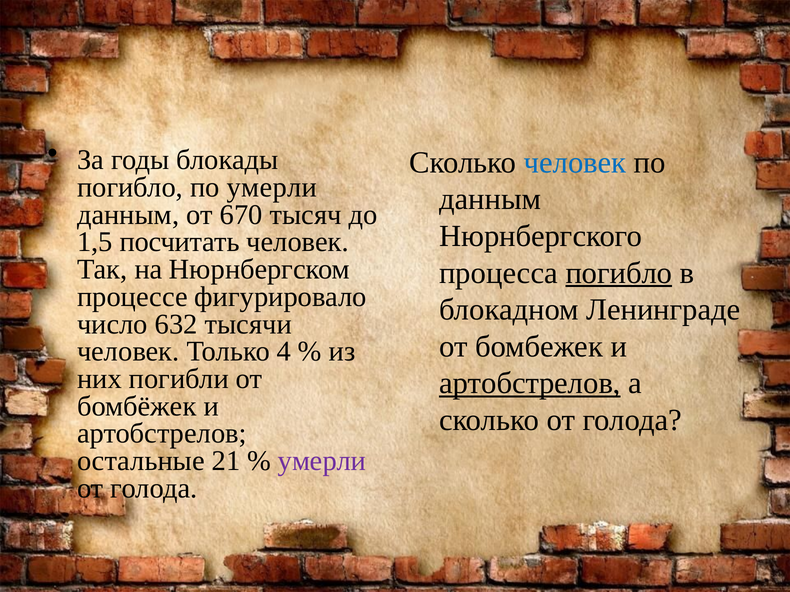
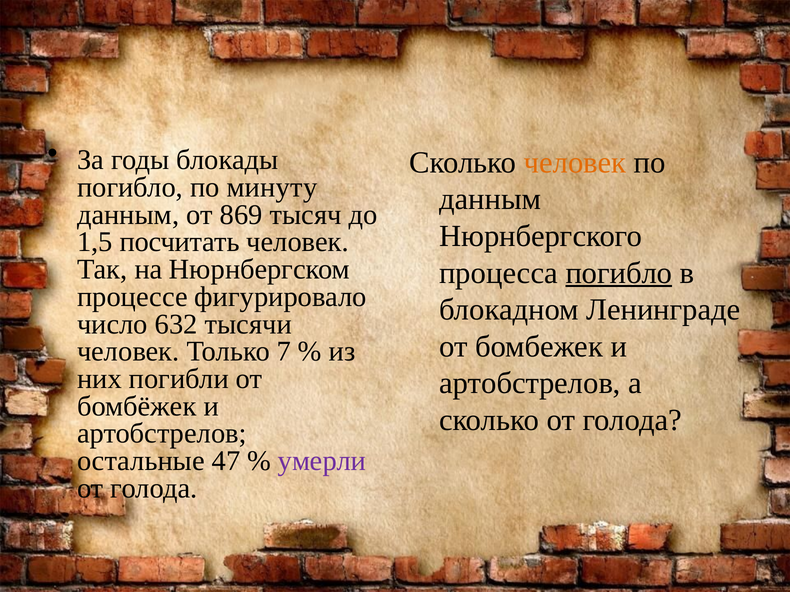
человек colour: blue -> orange (575, 163)
по умерли: умерли -> минуту (272, 188)
670: 670 -> 869 (241, 215)
4: 4 -> 7 (284, 352)
артобстрелов underline: present -> none (530, 383)
21: 21 -> 47 (226, 461)
